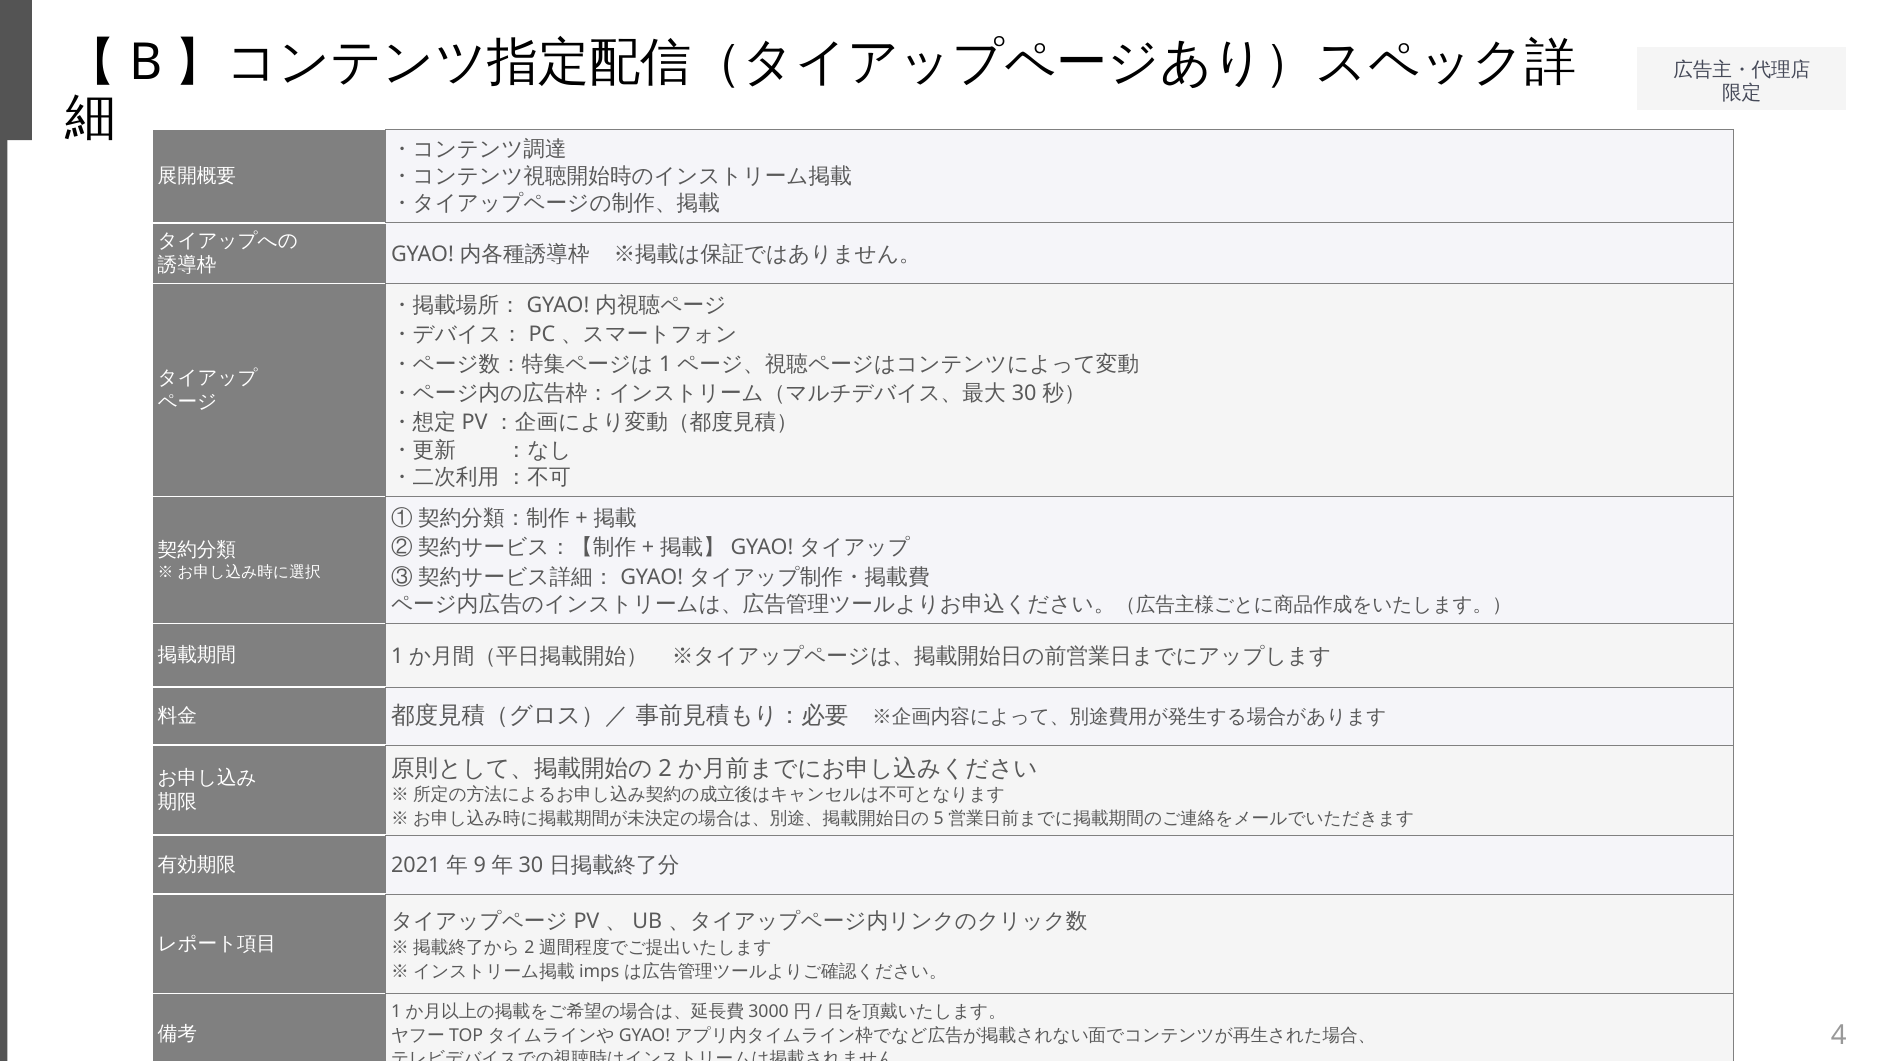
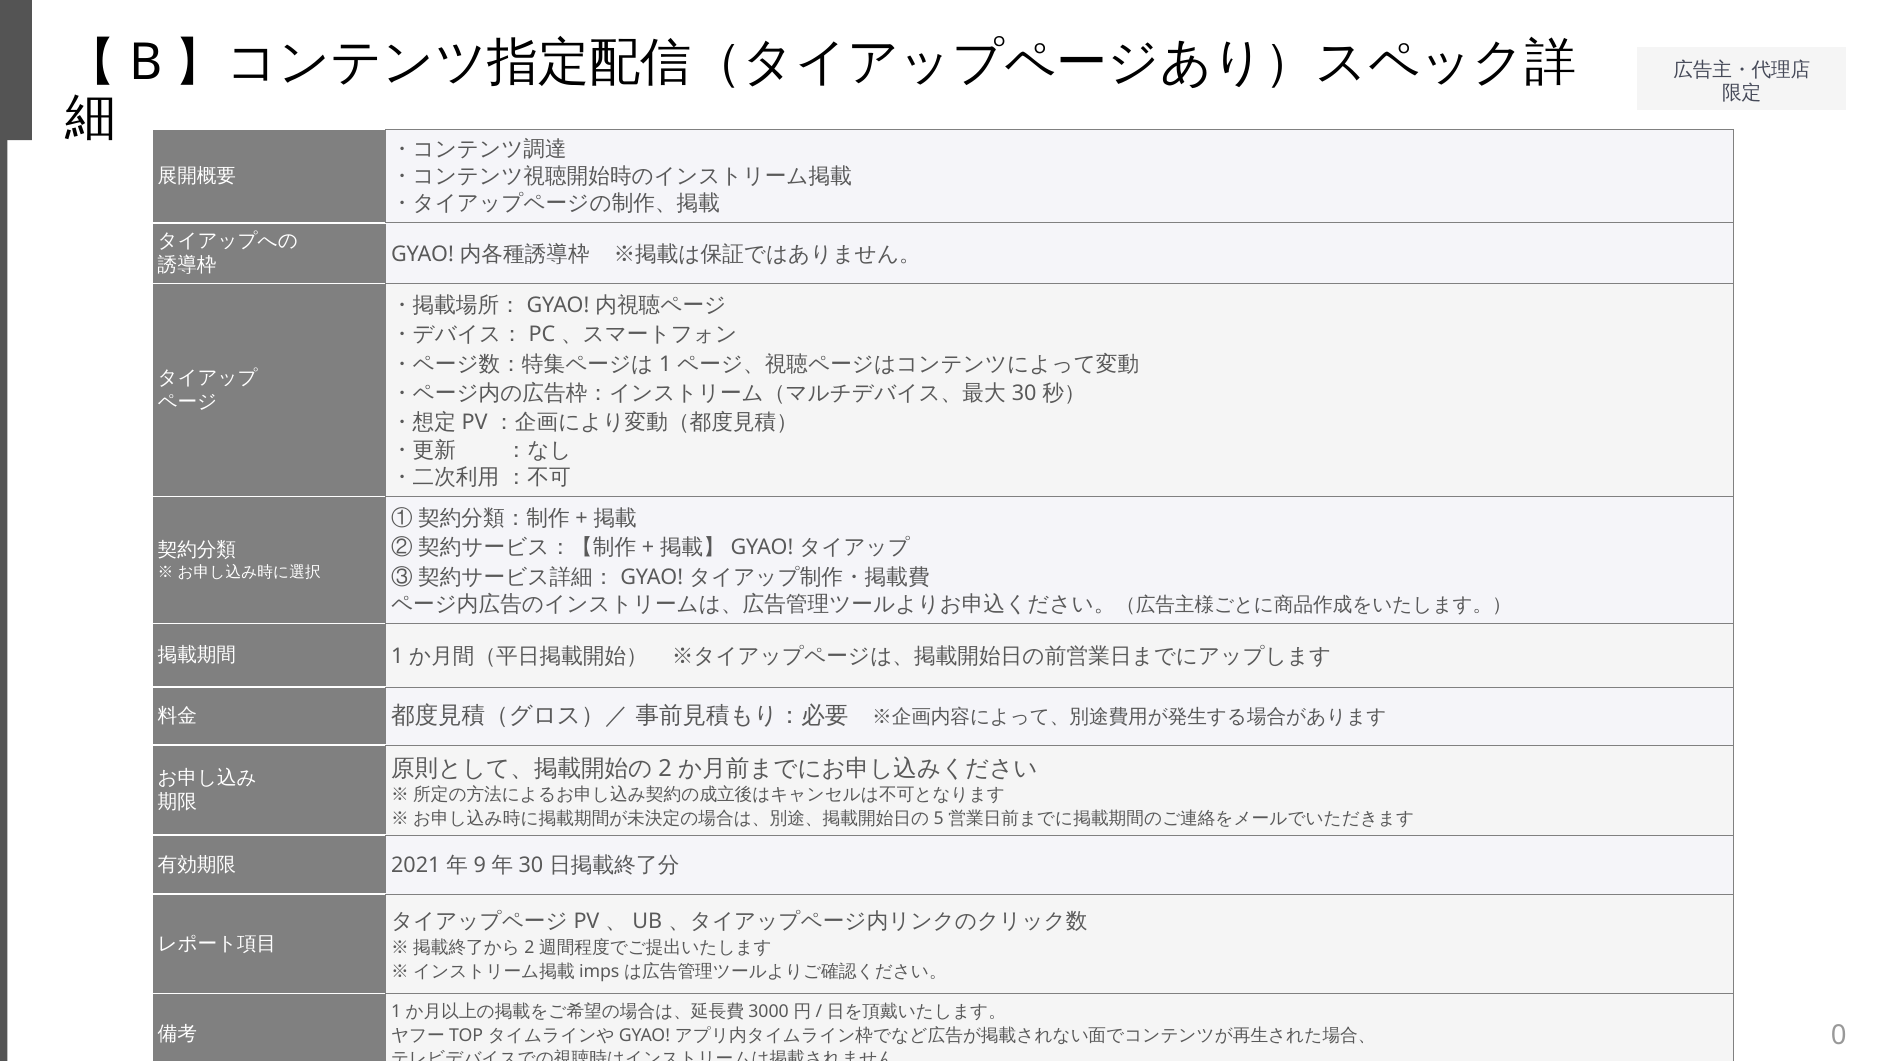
4: 4 -> 0 (1839, 1035)
